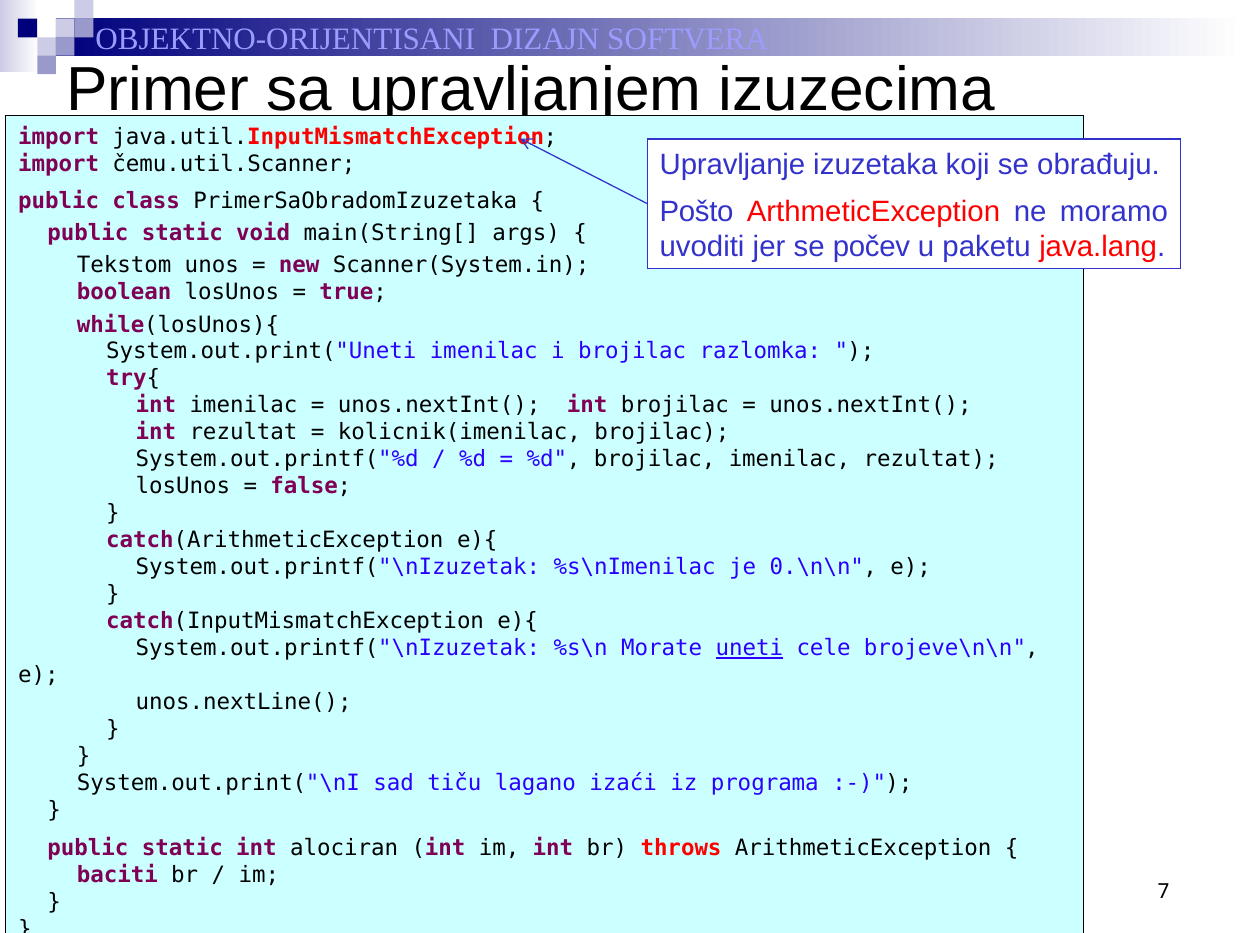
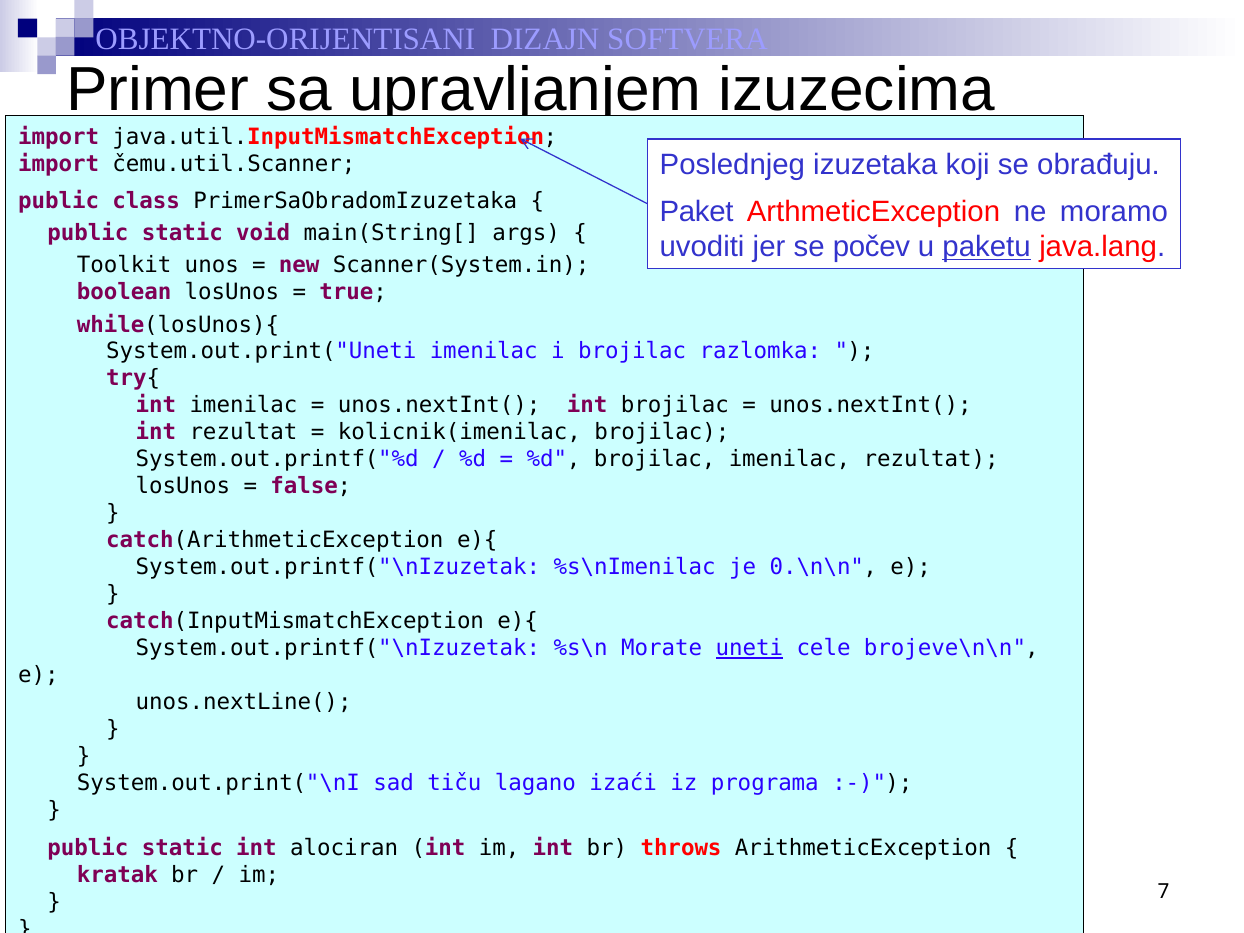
Upravljanje: Upravljanje -> Poslednjeg (732, 165)
Pošto: Pošto -> Paket (697, 212)
paketu underline: none -> present (987, 247)
Tekstom: Tekstom -> Toolkit (124, 265)
baciti: baciti -> kratak (117, 875)
